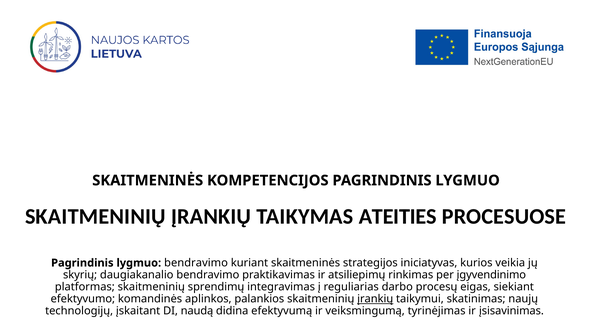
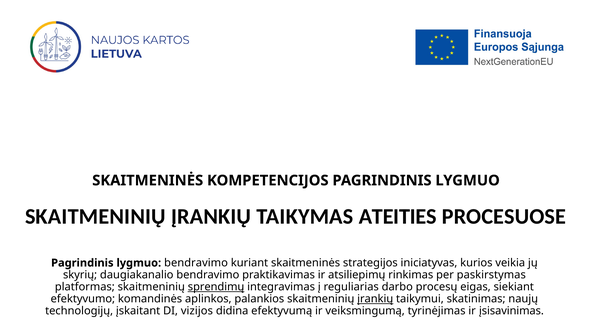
įgyvendinimo: įgyvendinimo -> paskirstymas (491, 275)
sprendimų underline: none -> present (216, 287)
naudą: naudą -> vizijos (197, 311)
